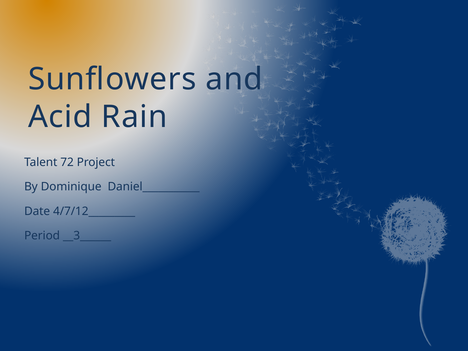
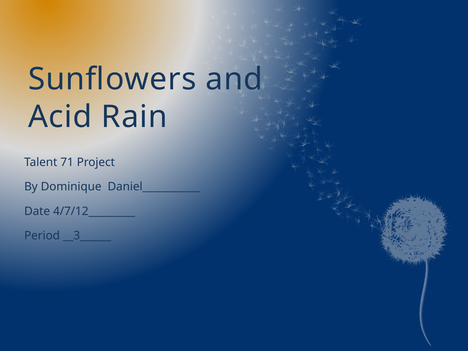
72: 72 -> 71 (67, 162)
